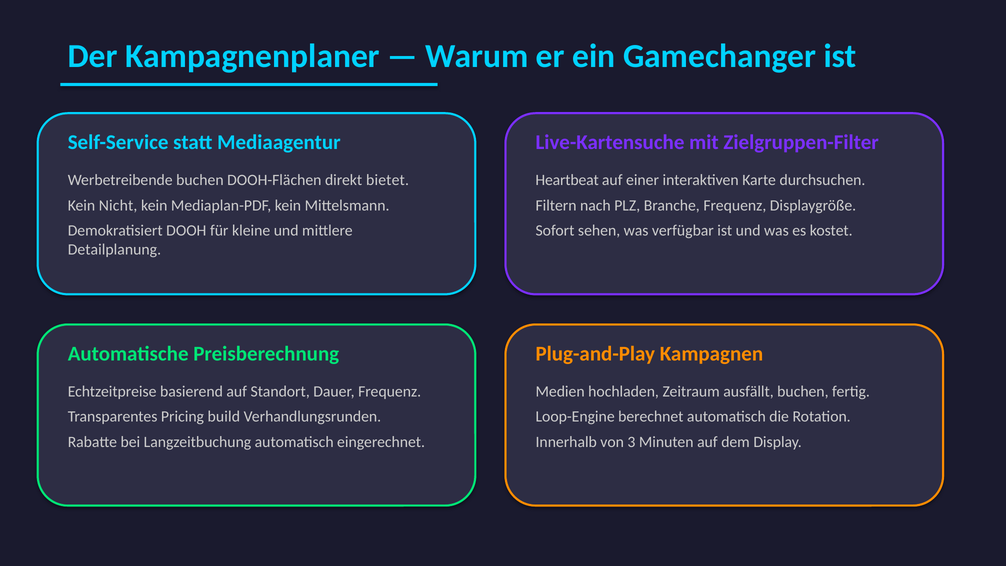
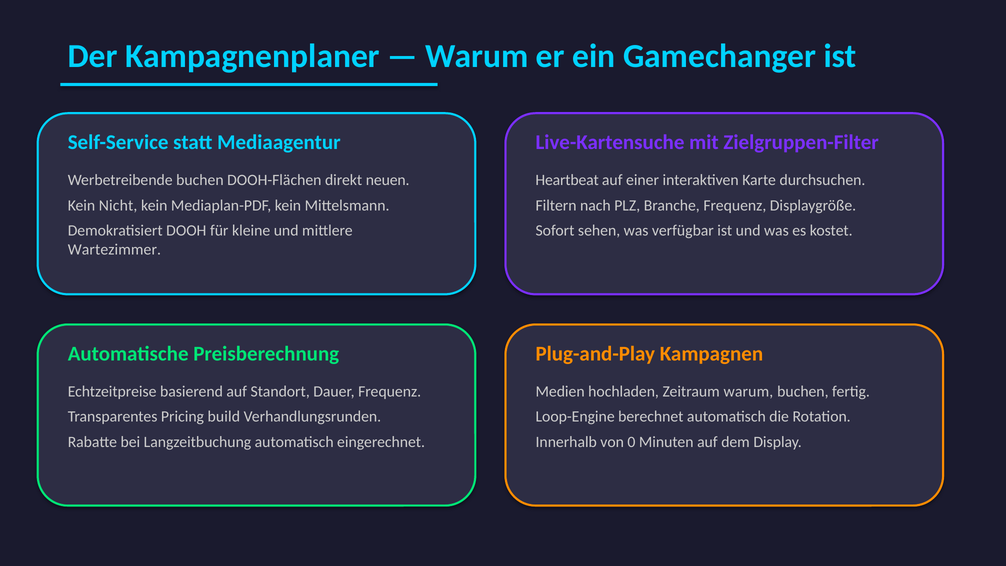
bietet: bietet -> neuen (388, 180)
Detailplanung: Detailplanung -> Wartezimmer (114, 249)
Zeitraum ausfällt: ausfällt -> warum (748, 391)
3: 3 -> 0 (631, 442)
